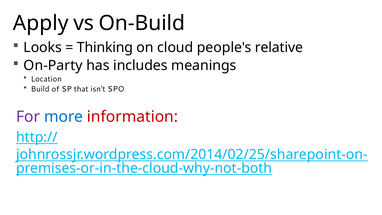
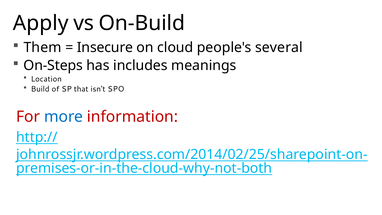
Looks: Looks -> Them (43, 48)
Thinking: Thinking -> Insecure (105, 48)
relative: relative -> several (279, 48)
On-Party: On-Party -> On-Steps (53, 66)
For colour: purple -> red (28, 117)
